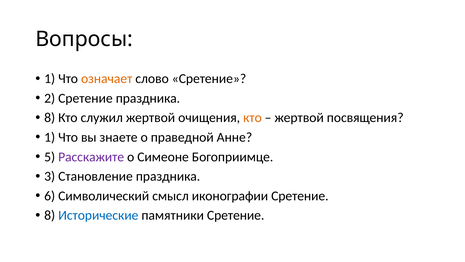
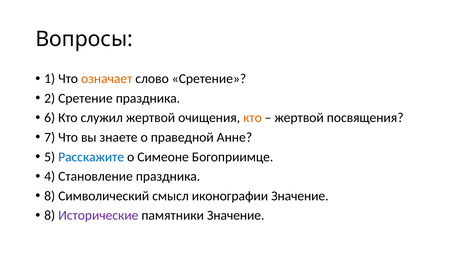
8: 8 -> 6 (50, 118)
1: 1 -> 7 (50, 137)
Расскажите colour: purple -> blue (91, 157)
3: 3 -> 4 (50, 176)
6: 6 -> 8 (50, 196)
иконографии Сретение: Сретение -> Значение (300, 196)
Исторические colour: blue -> purple (98, 215)
памятники Сретение: Сретение -> Значение (236, 215)
